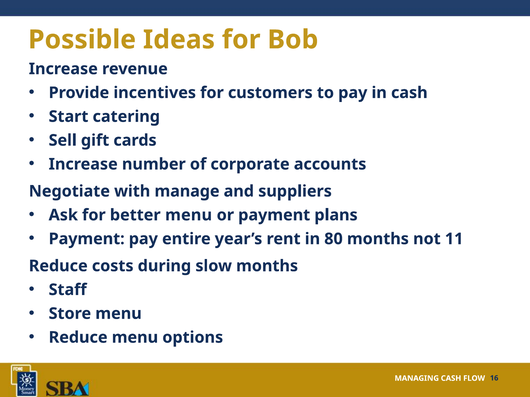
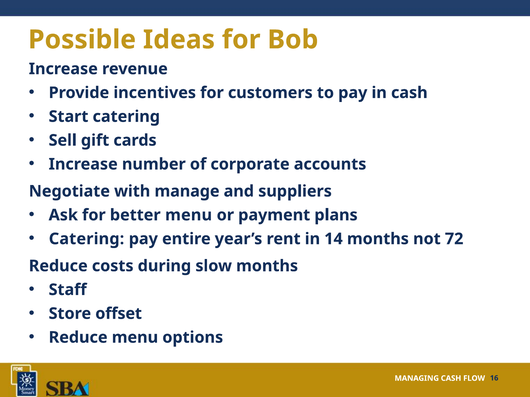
Payment: Payment -> Catering (87, 239)
80: 80 -> 14 (333, 239)
11: 11 -> 72 (454, 239)
Store menu: menu -> offset (119, 314)
